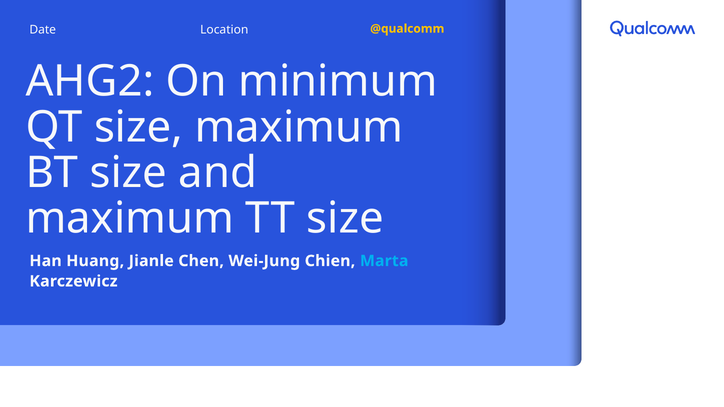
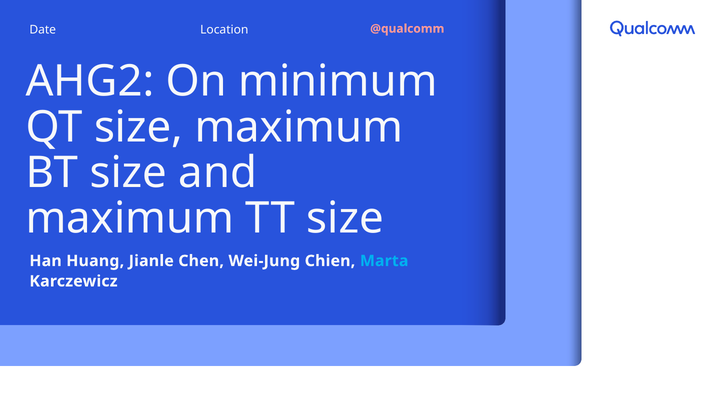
@qualcomm colour: yellow -> pink (407, 29)
